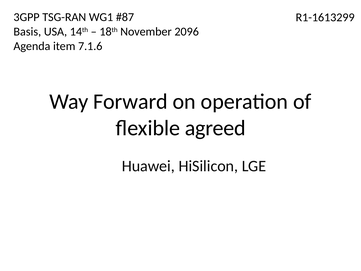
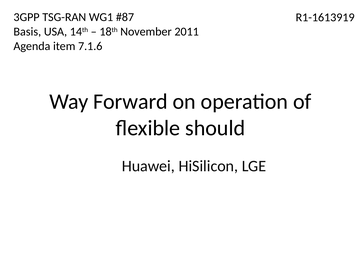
R1-1613299: R1-1613299 -> R1-1613919 (325, 17)
2096: 2096 -> 2011 (187, 32)
agreed: agreed -> should (215, 128)
